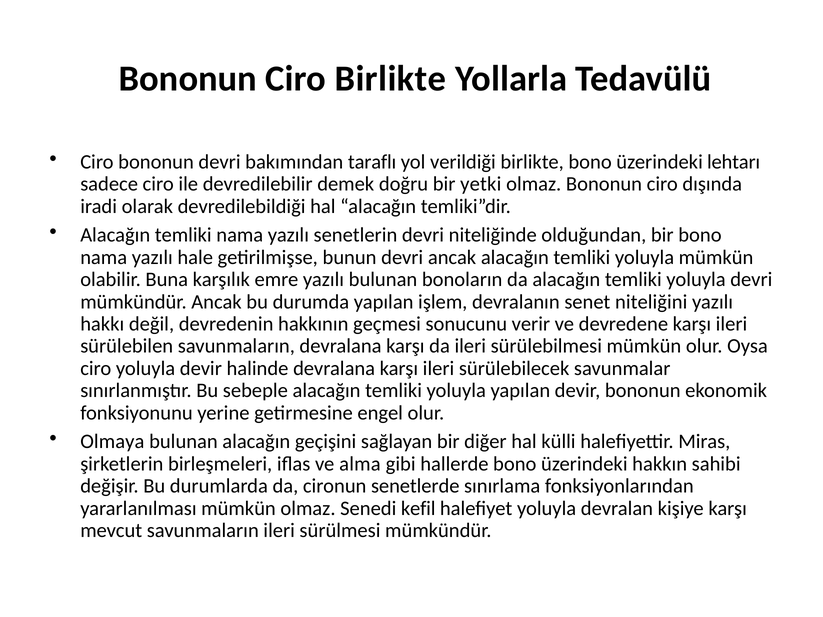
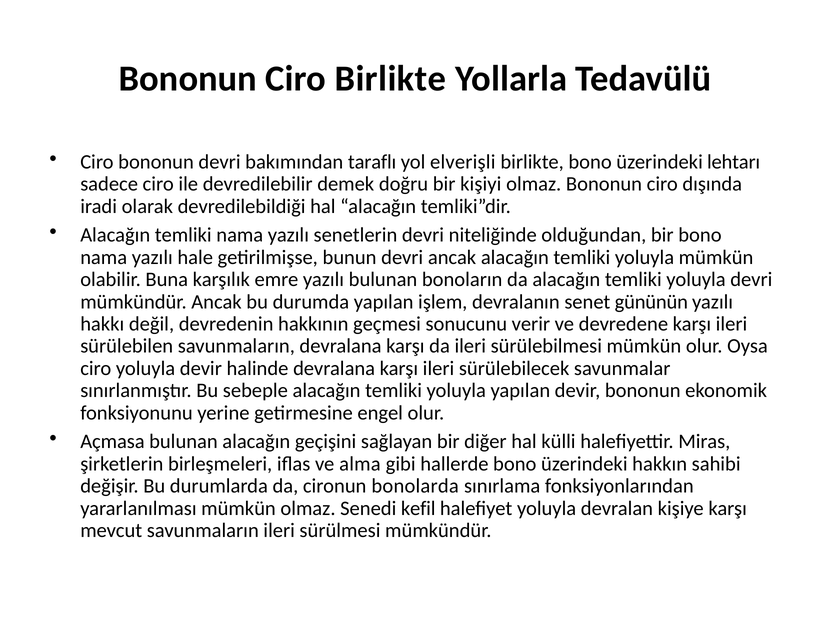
verildiği: verildiği -> elverişli (463, 162)
yetki: yetki -> kişiyi (481, 184)
niteliğini: niteliğini -> gününün (651, 302)
Olmaya: Olmaya -> Açmasa (112, 442)
senetlerde: senetlerde -> bonolarda (415, 486)
